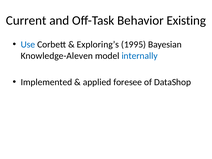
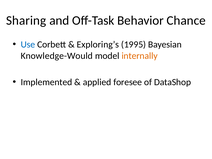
Current: Current -> Sharing (26, 21)
Existing: Existing -> Chance (186, 21)
Knowledge-Aleven: Knowledge-Aleven -> Knowledge-Would (57, 56)
internally colour: blue -> orange (140, 56)
